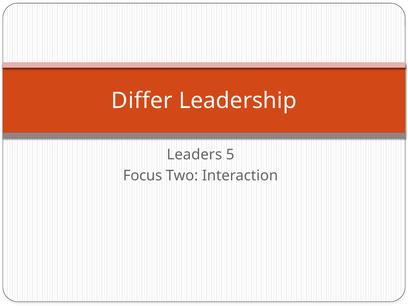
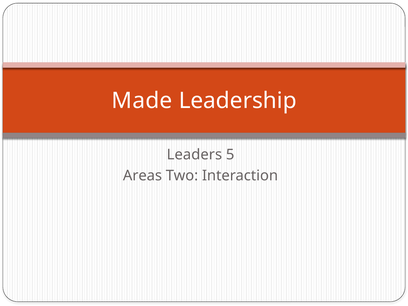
Differ: Differ -> Made (142, 101)
Focus: Focus -> Areas (142, 176)
